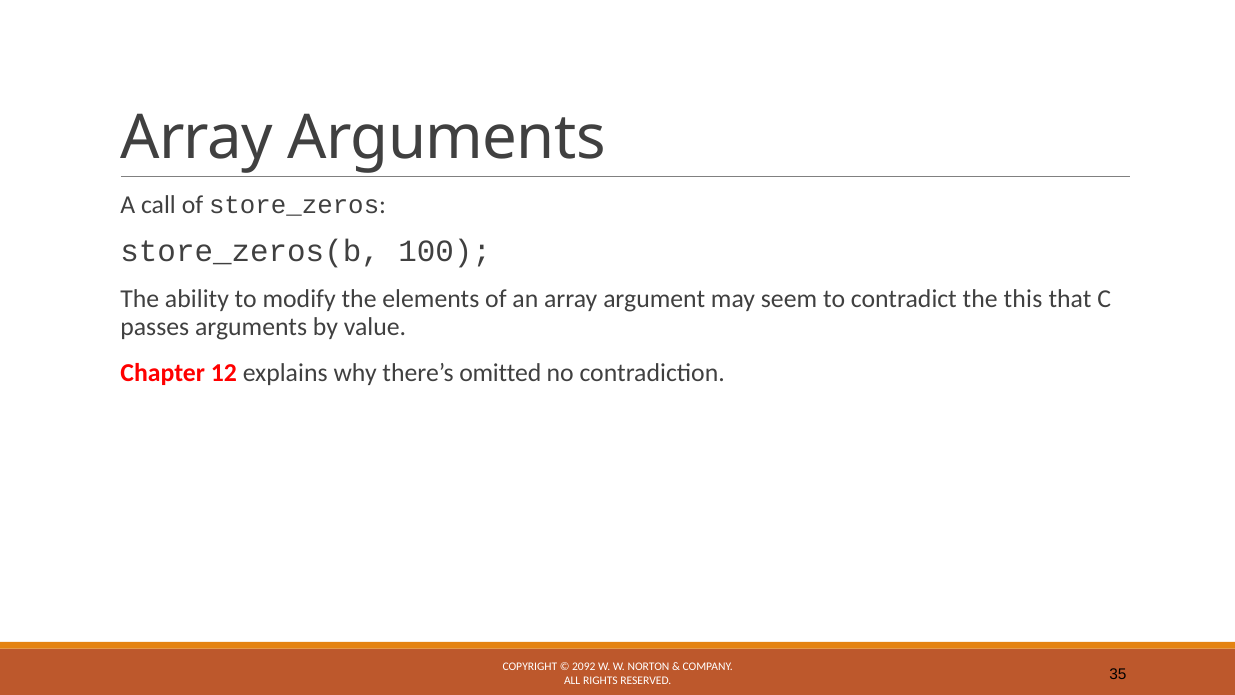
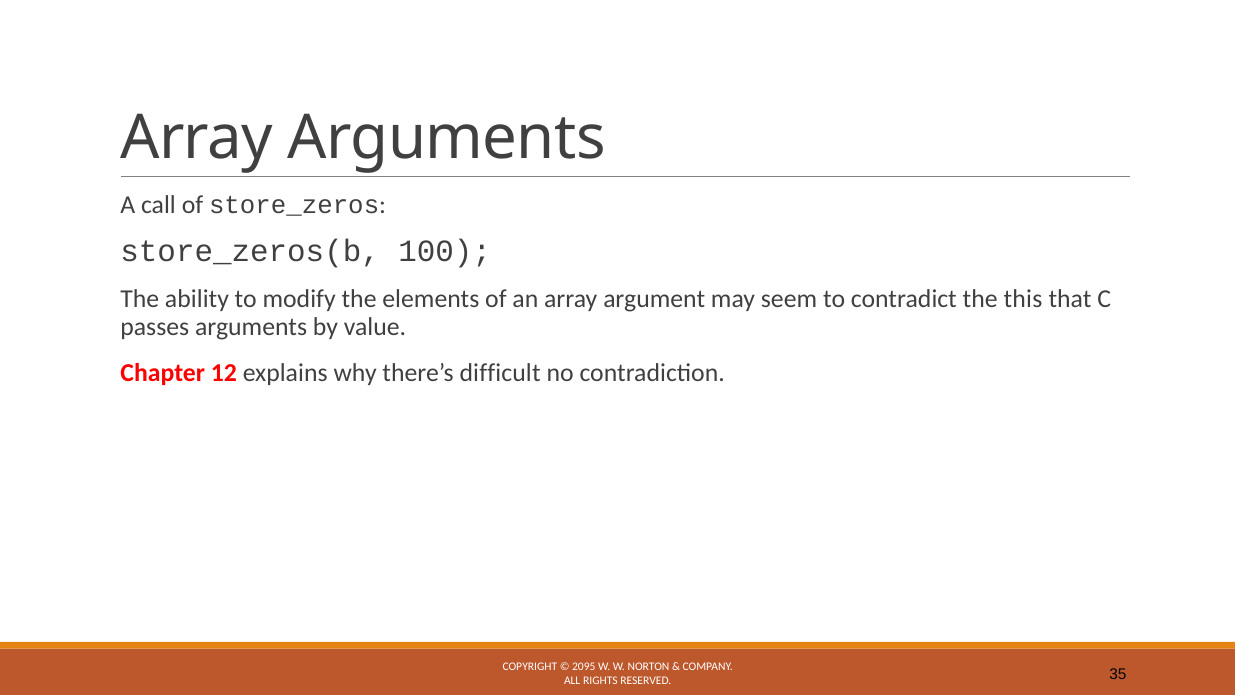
omitted: omitted -> difficult (500, 372)
2092: 2092 -> 2095 (584, 667)
